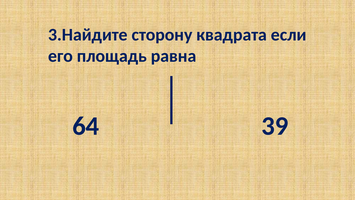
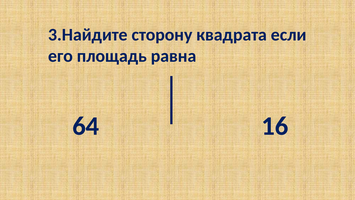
39: 39 -> 16 (275, 126)
